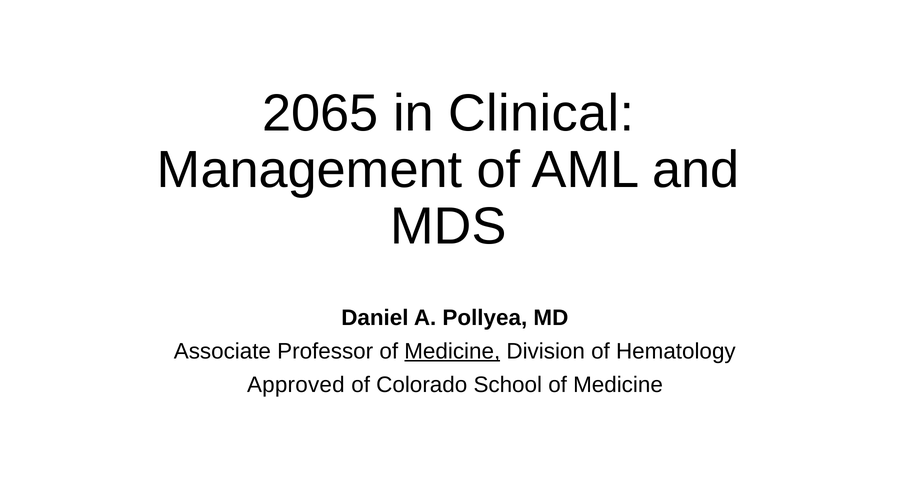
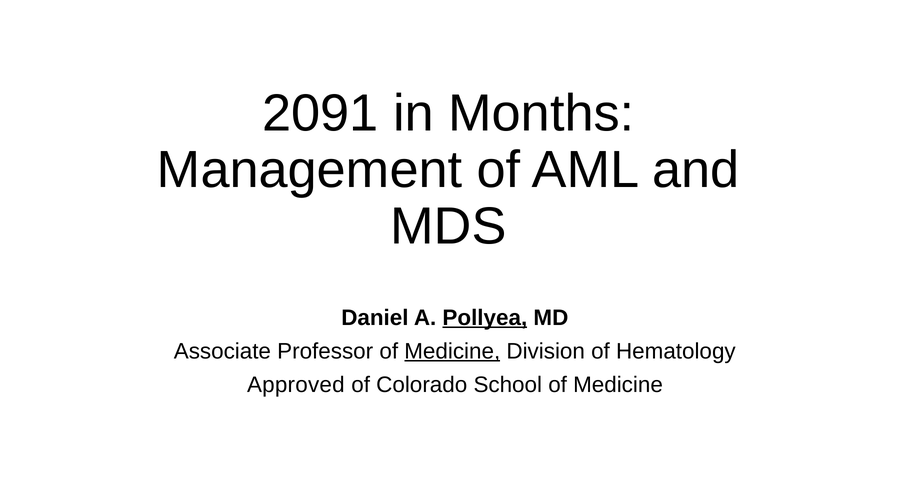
2065: 2065 -> 2091 (320, 114)
Clinical: Clinical -> Months (541, 114)
Pollyea underline: none -> present (485, 318)
